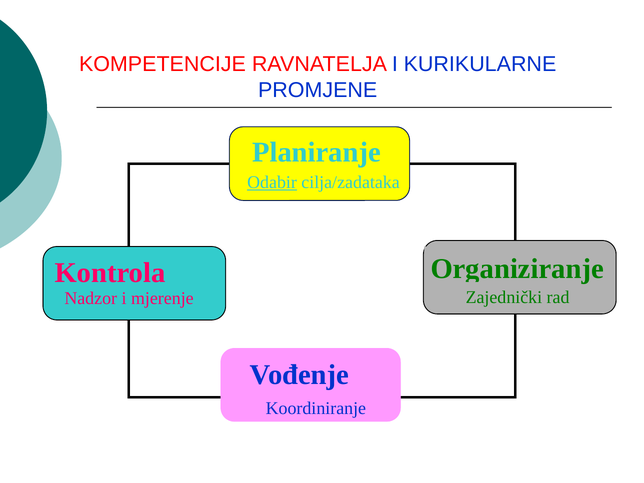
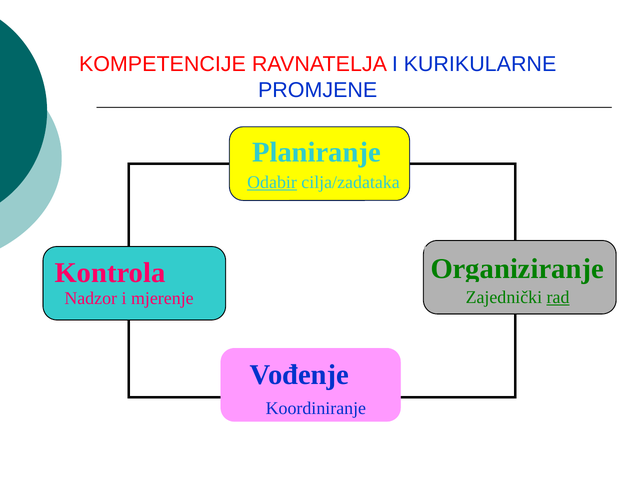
rad underline: none -> present (558, 297)
